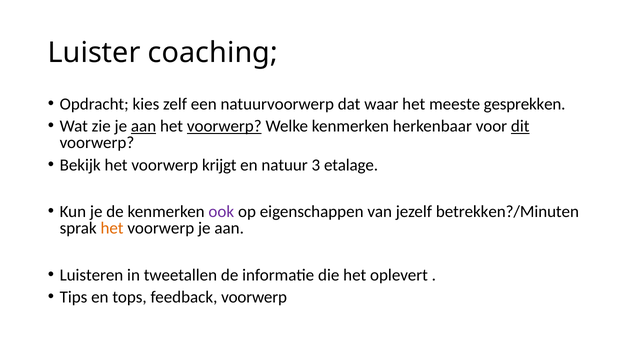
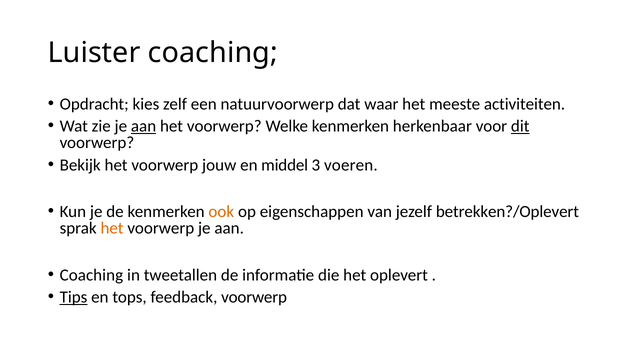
gesprekken: gesprekken -> activiteiten (525, 104)
voorwerp underline: present -> none (224, 126)
krijgt: krijgt -> jouw (219, 165)
natuur: natuur -> middel (285, 165)
etalage: etalage -> voeren (351, 165)
ook colour: purple -> orange (221, 212)
betrekken?/Minuten: betrekken?/Minuten -> betrekken?/Oplevert (507, 212)
Luisteren: Luisteren -> Coaching (91, 275)
Tips underline: none -> present (73, 298)
